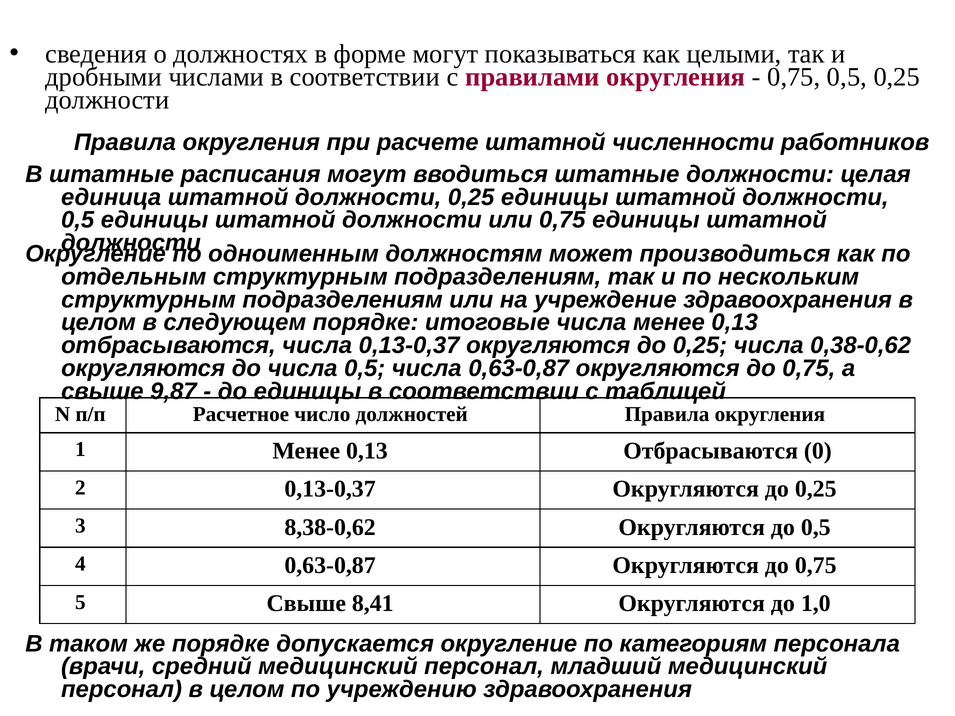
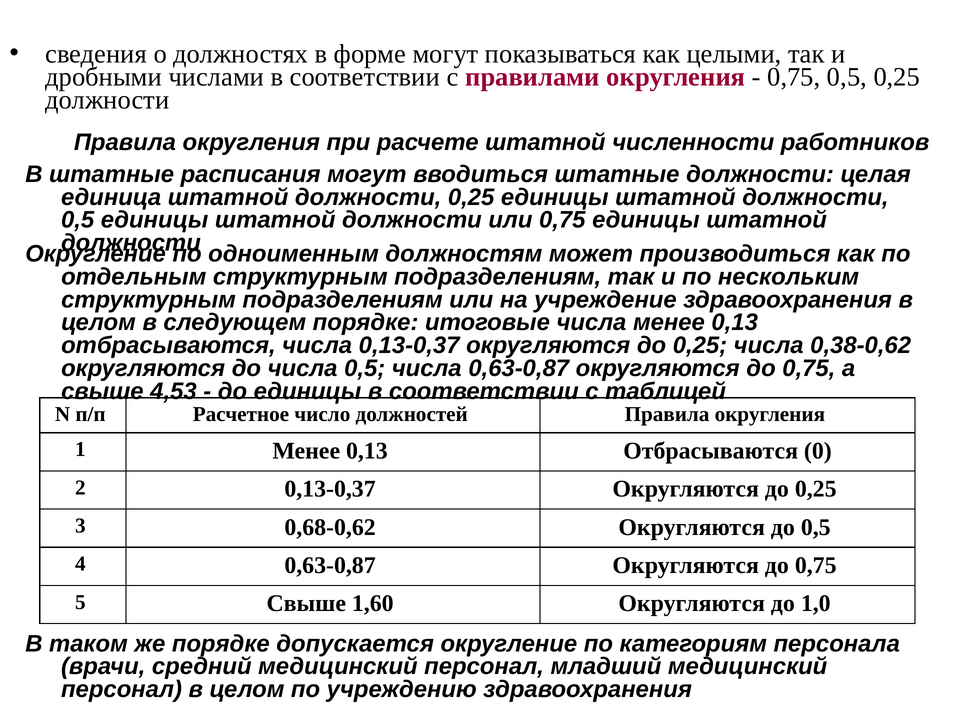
9,87: 9,87 -> 4,53 (173, 391)
8,38-0,62: 8,38-0,62 -> 0,68-0,62 (330, 527)
8,41: 8,41 -> 1,60 (373, 604)
